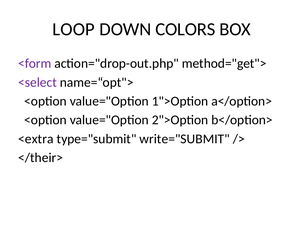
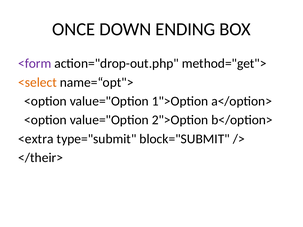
LOOP: LOOP -> ONCE (74, 29)
COLORS: COLORS -> ENDING (185, 29)
<select colour: purple -> orange (37, 82)
write="SUBMIT: write="SUBMIT -> block="SUBMIT (185, 139)
